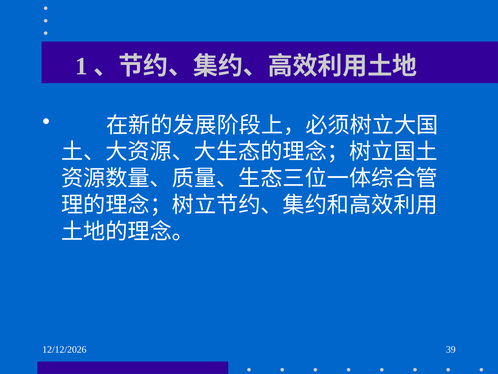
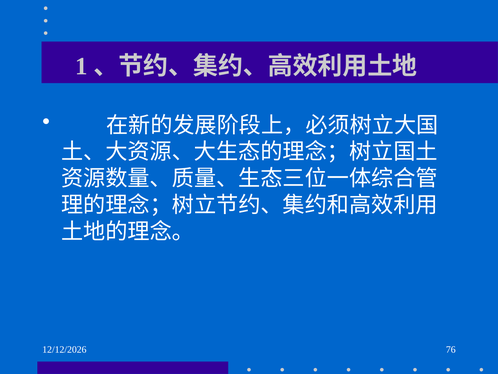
39: 39 -> 76 (451, 349)
